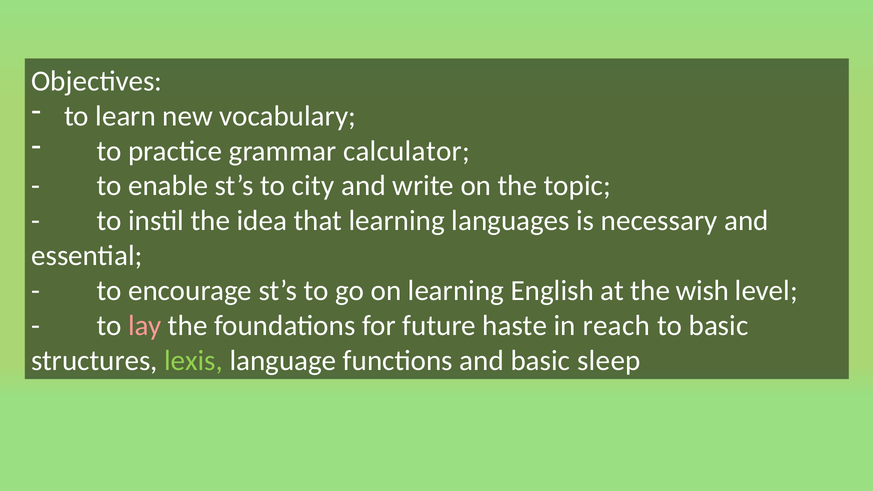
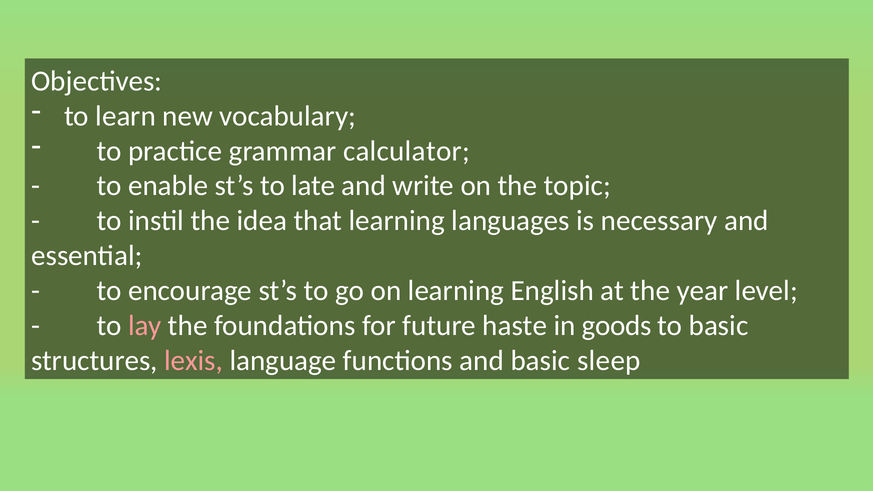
city: city -> late (313, 186)
wish: wish -> year (702, 291)
reach: reach -> goods (617, 326)
lexis colour: light green -> pink (194, 361)
